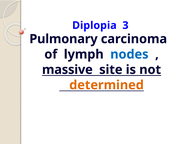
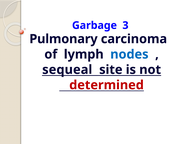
Diplopia: Diplopia -> Garbage (94, 25)
massive: massive -> sequeal (67, 69)
determined colour: orange -> red (107, 85)
